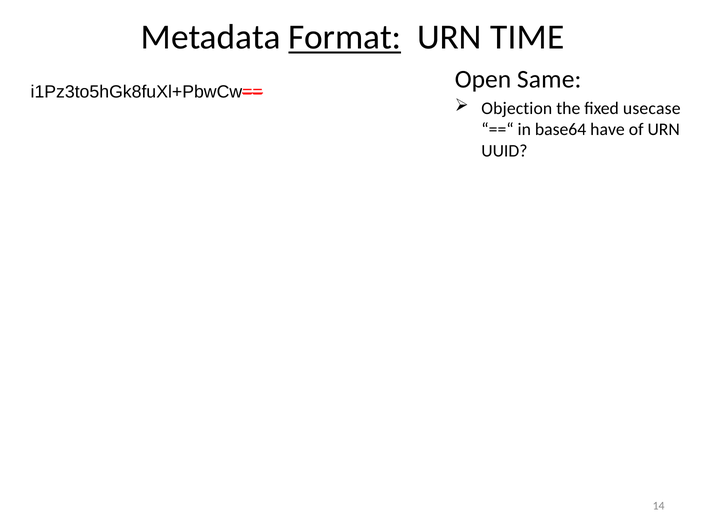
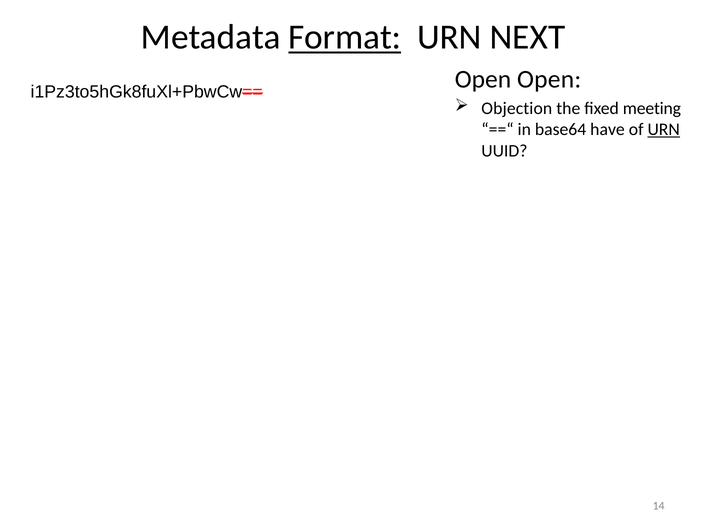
TIME: TIME -> NEXT (528, 37)
Open Same: Same -> Open (549, 80)
usecase: usecase -> meeting (652, 108)
URN underline: none -> present (664, 130)
